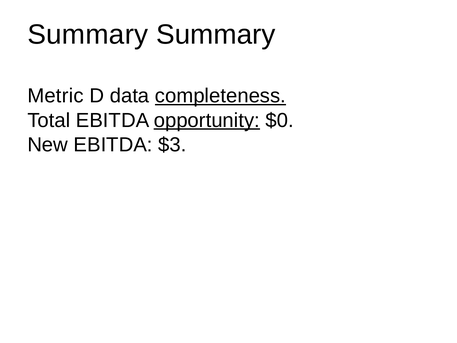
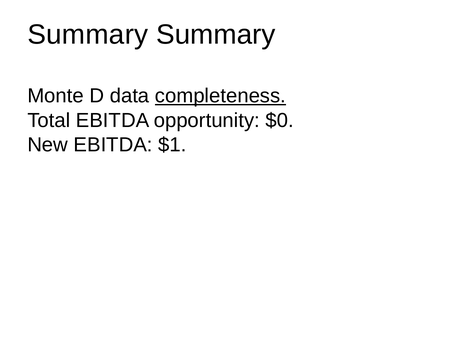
Metric: Metric -> Monte (56, 96)
opportunity underline: present -> none (207, 120)
$3: $3 -> $1 (172, 145)
